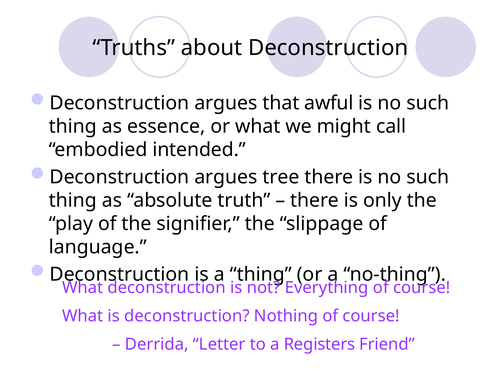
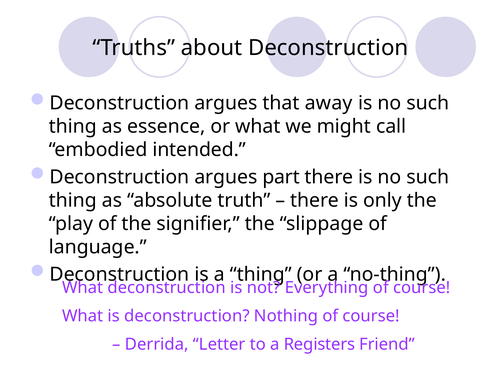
awful: awful -> away (329, 103)
tree: tree -> part (281, 177)
